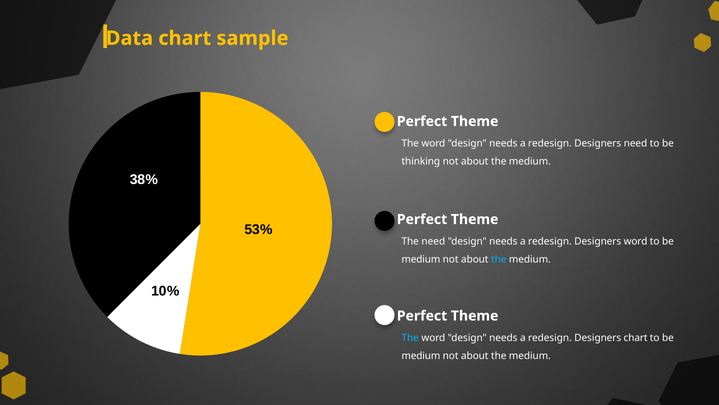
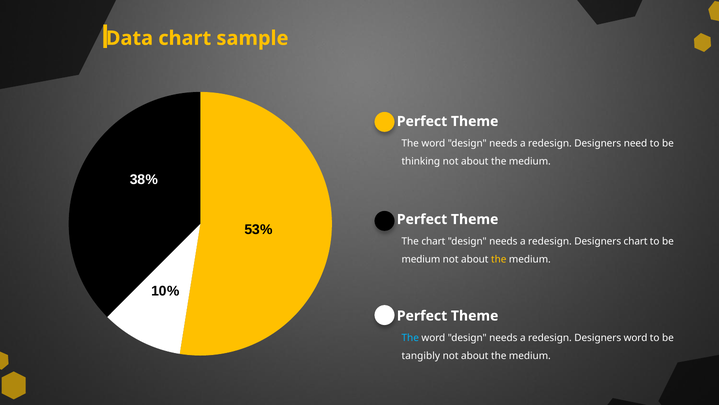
The need: need -> chart (433, 241)
Designers word: word -> chart (636, 241)
the colour: light blue -> yellow (499, 259)
Designers chart: chart -> word (636, 338)
medium: medium -> tangibly (421, 356)
